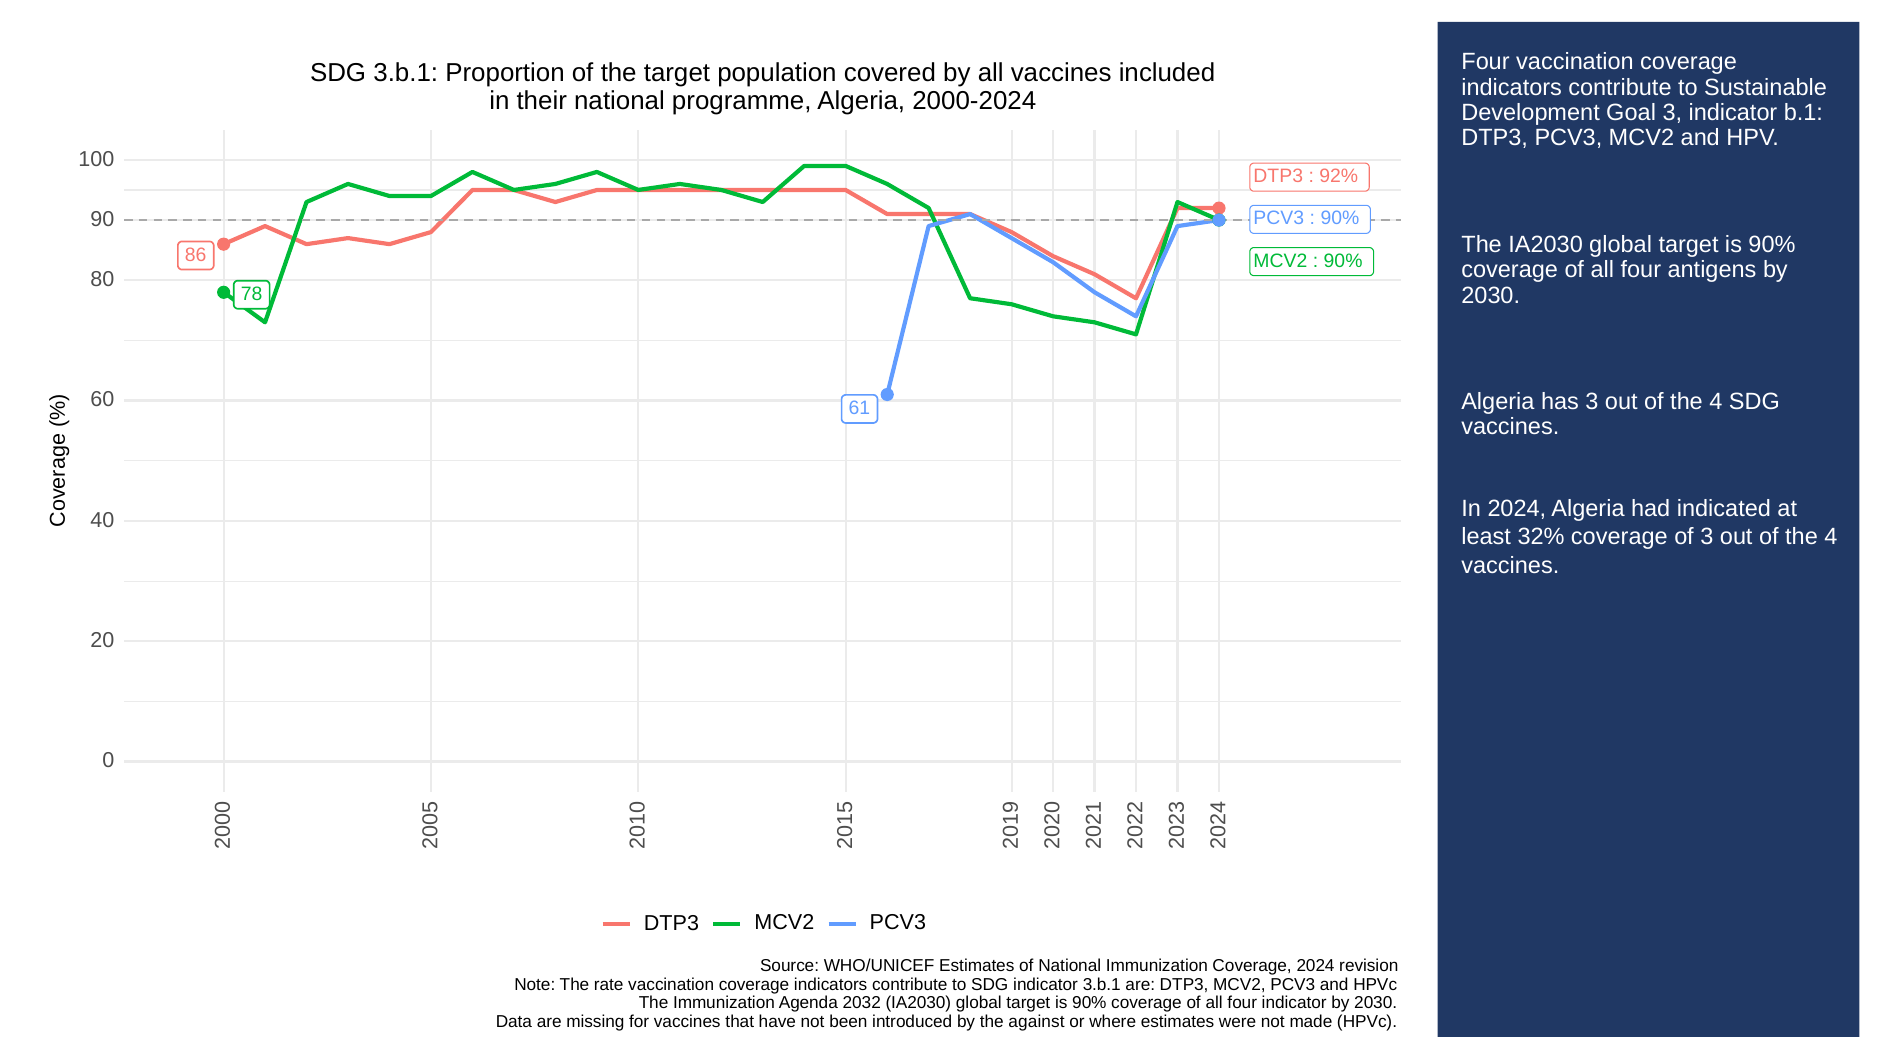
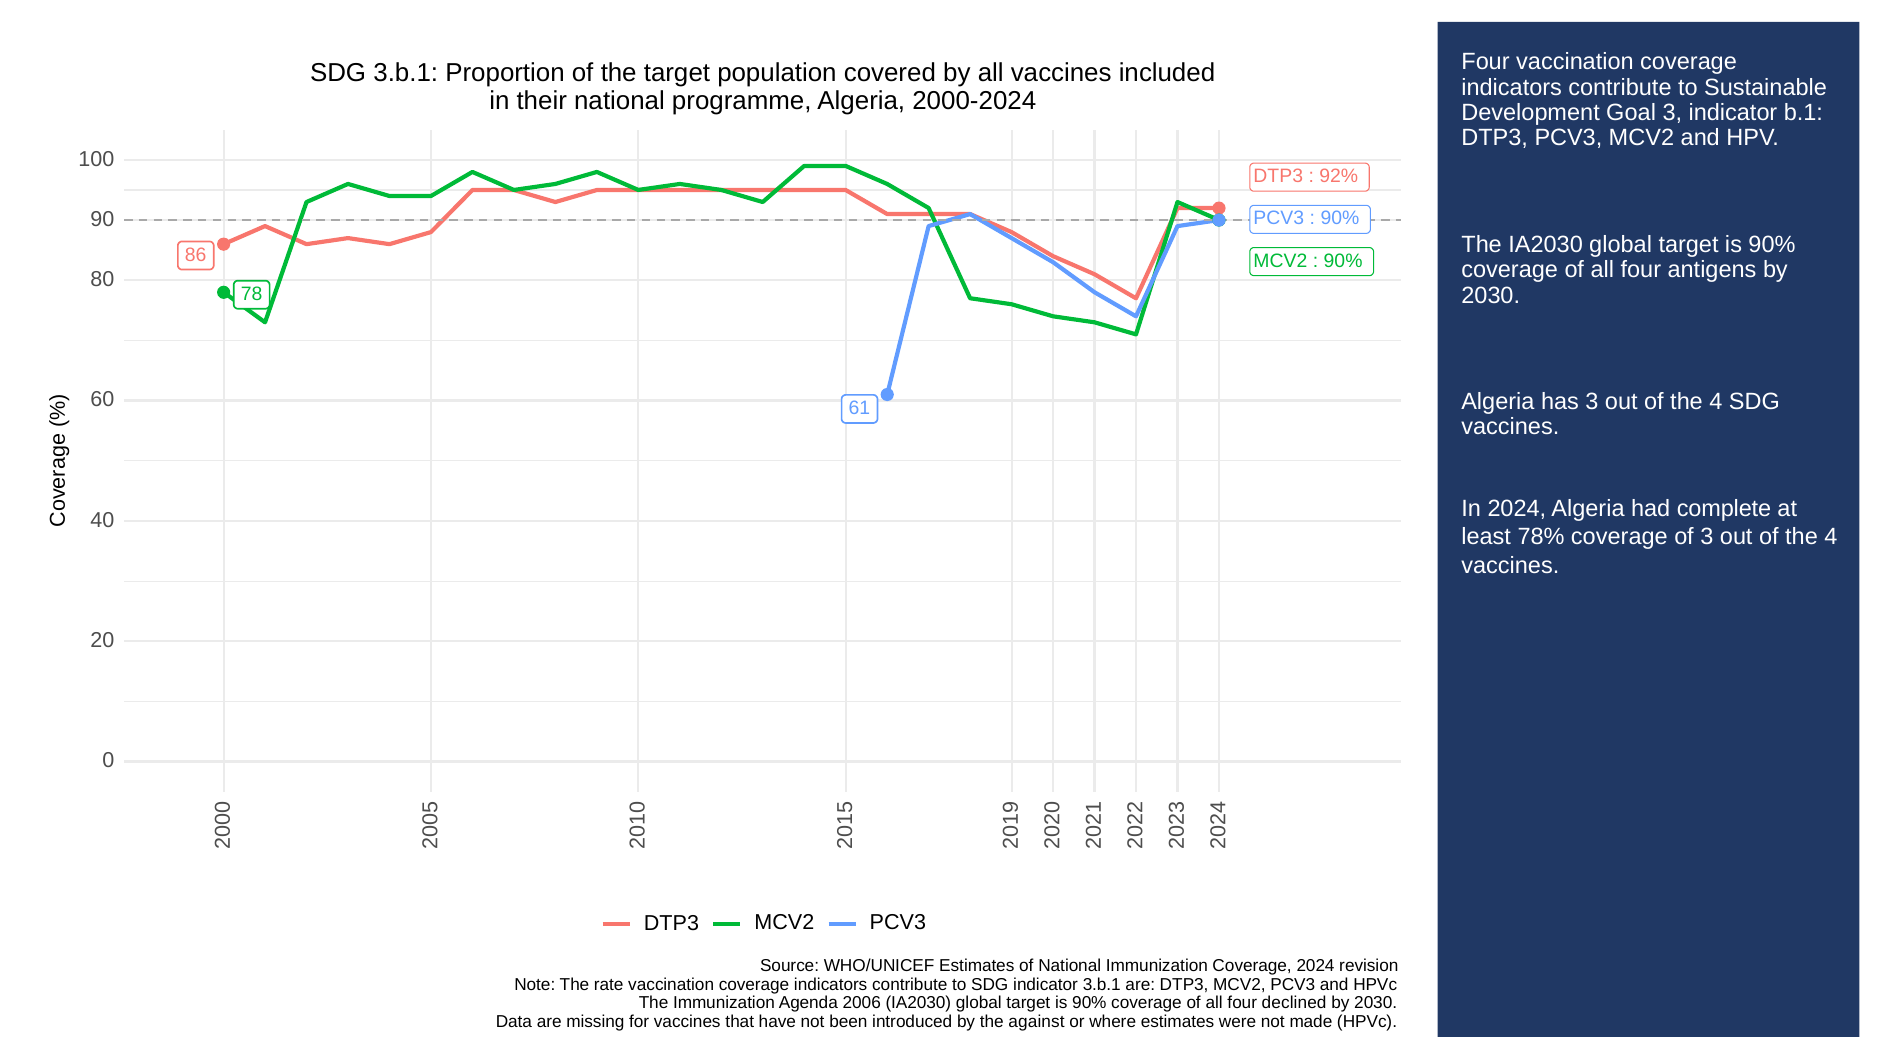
indicated: indicated -> complete (1724, 509)
32%: 32% -> 78% (1541, 537)
2032: 2032 -> 2006 (862, 1003)
four indicator: indicator -> declined (1294, 1003)
